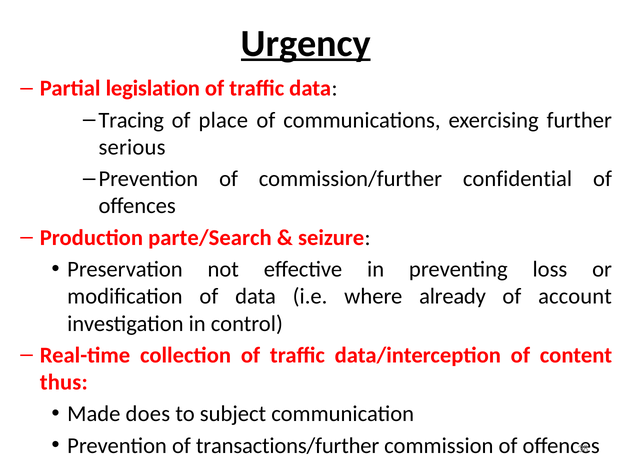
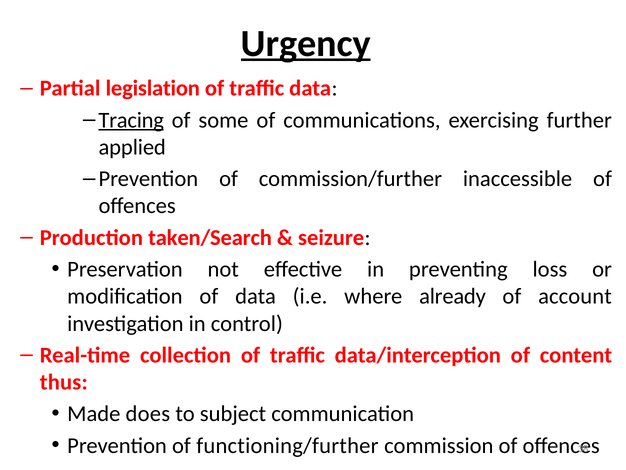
Tracing underline: none -> present (131, 120)
place: place -> some (223, 120)
serious: serious -> applied (132, 147)
confidential: confidential -> inaccessible (518, 179)
parte/Search: parte/Search -> taken/Search (210, 237)
transactions/further: transactions/further -> functioning/further (287, 445)
